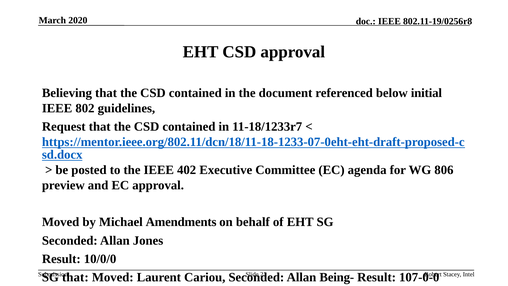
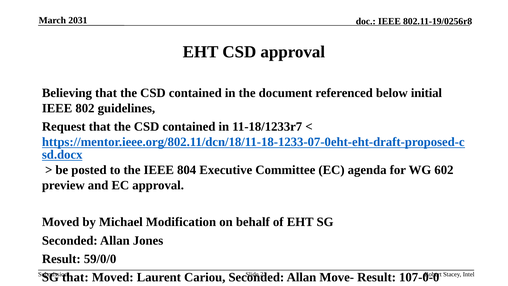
2020: 2020 -> 2031 (78, 20)
402: 402 -> 804 (187, 170)
806: 806 -> 602 (444, 170)
Amendments: Amendments -> Modification (181, 222)
10/0/0: 10/0/0 -> 59/0/0 (100, 259)
Being-: Being- -> Move- (337, 277)
